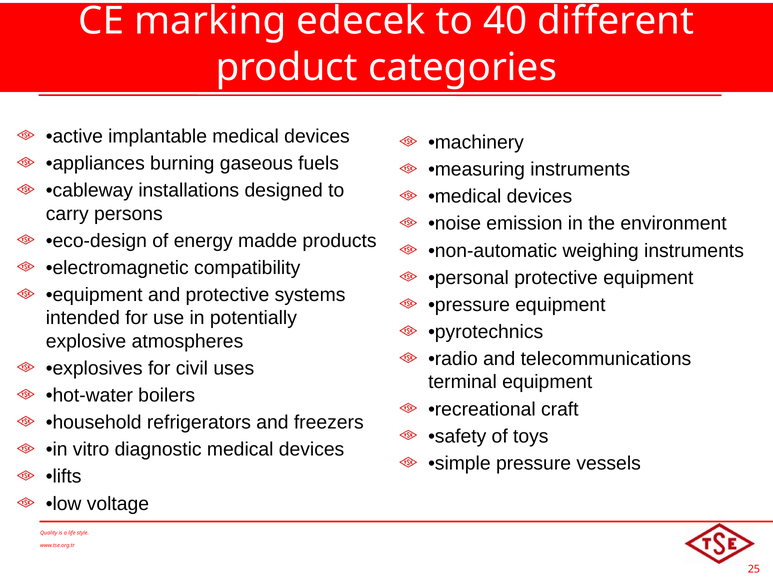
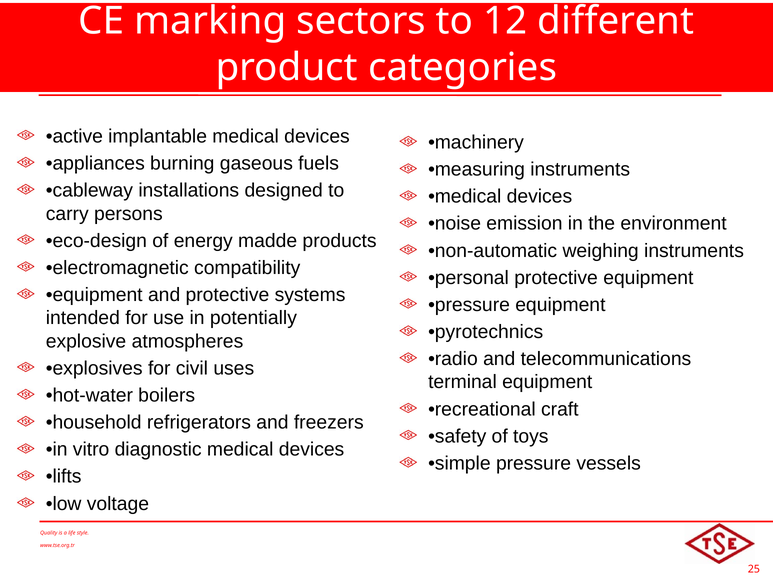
edecek: edecek -> sectors (361, 21)
40: 40 -> 12 (505, 21)
